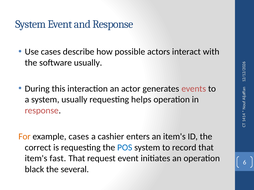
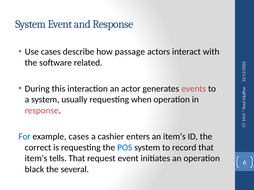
possible: possible -> passage (130, 52)
software usually: usually -> related (88, 63)
helps: helps -> when (141, 100)
For colour: orange -> blue (24, 137)
fast: fast -> tells (58, 159)
